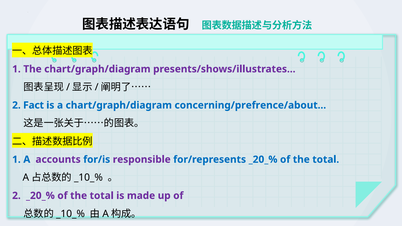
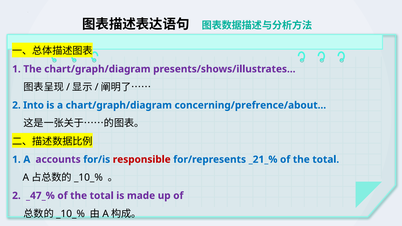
Fact: Fact -> Into (34, 105)
responsible colour: purple -> red (142, 160)
for/represents _20_%: _20_% -> _21_% (263, 160)
2 _20_%: _20_% -> _47_% (40, 196)
